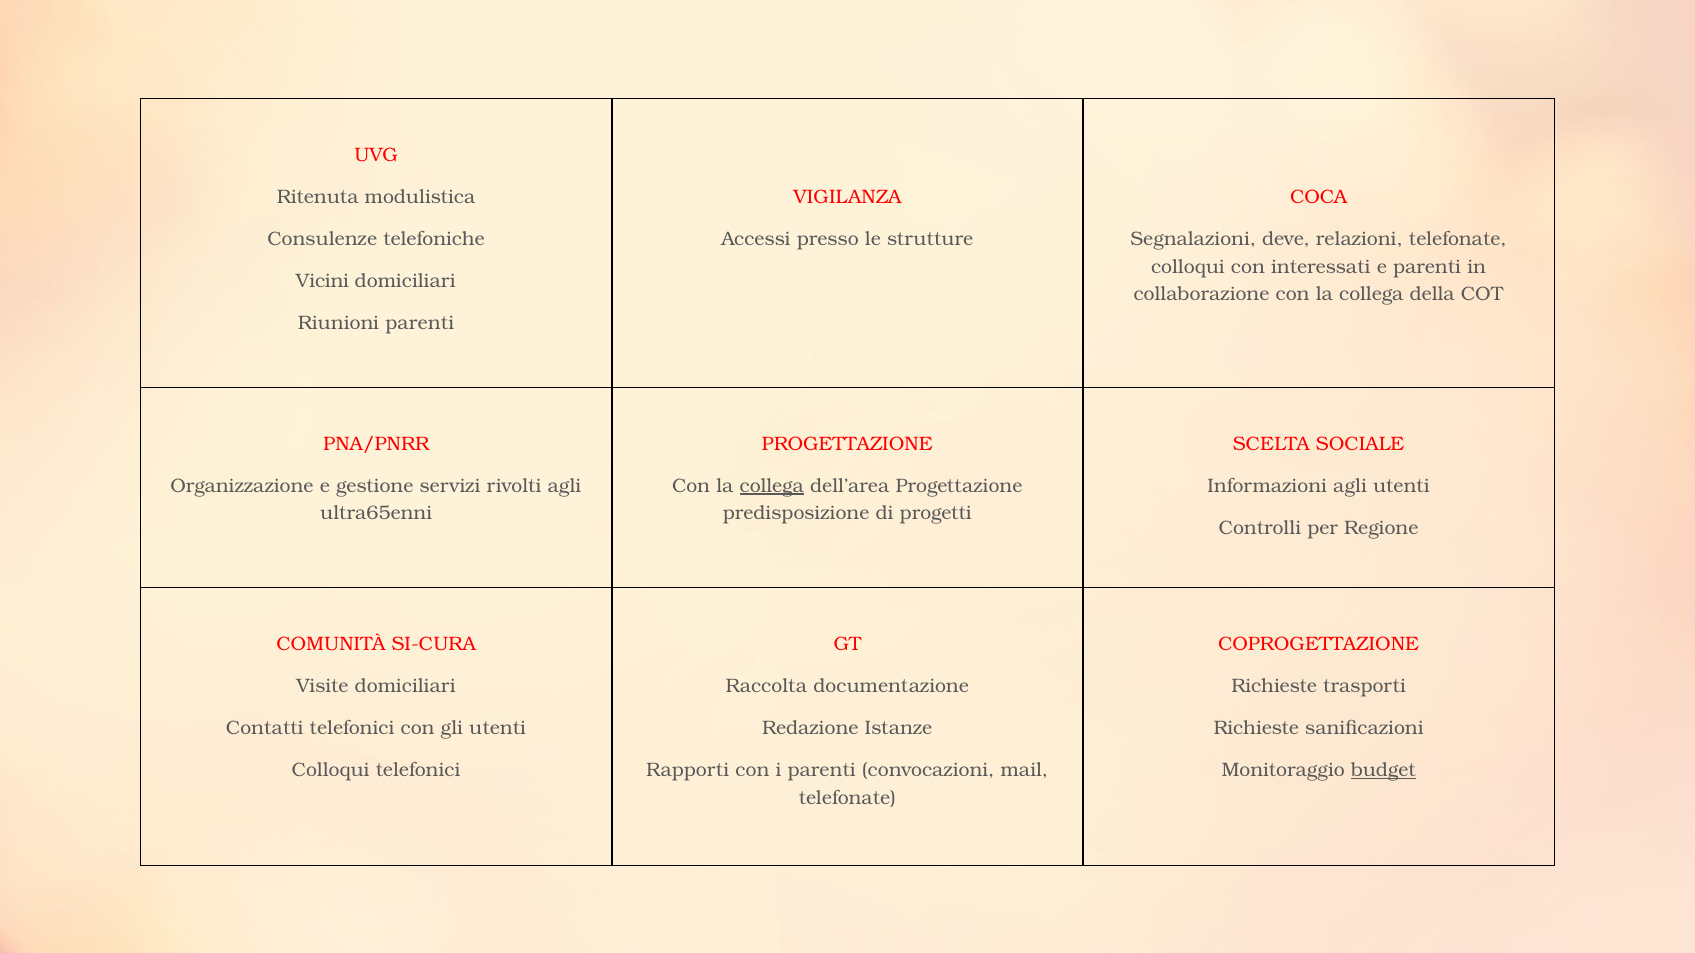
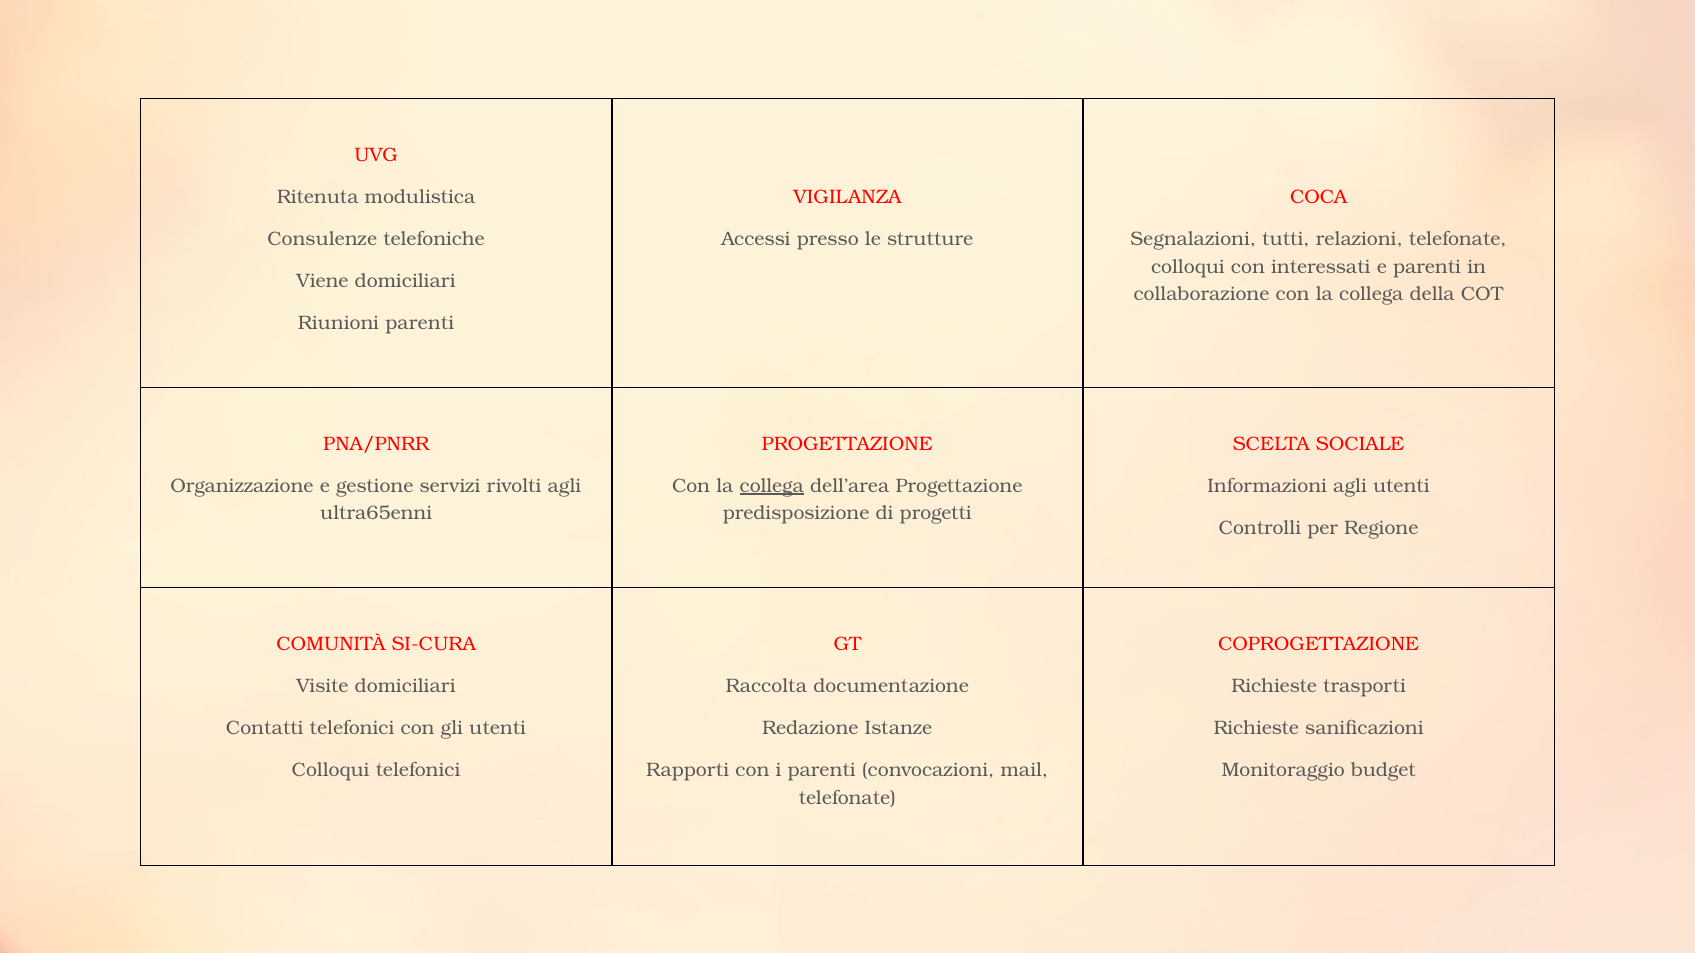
deve: deve -> tutti (1286, 239)
Vicini: Vicini -> Viene (322, 281)
budget underline: present -> none (1383, 770)
